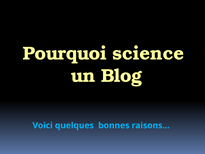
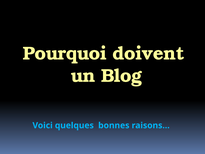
science: science -> doivent (148, 53)
